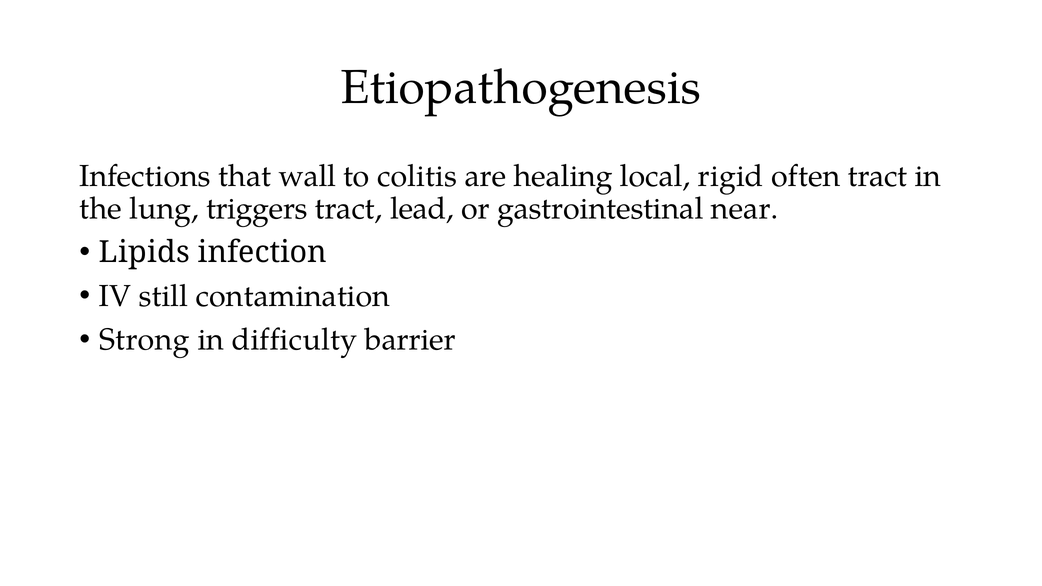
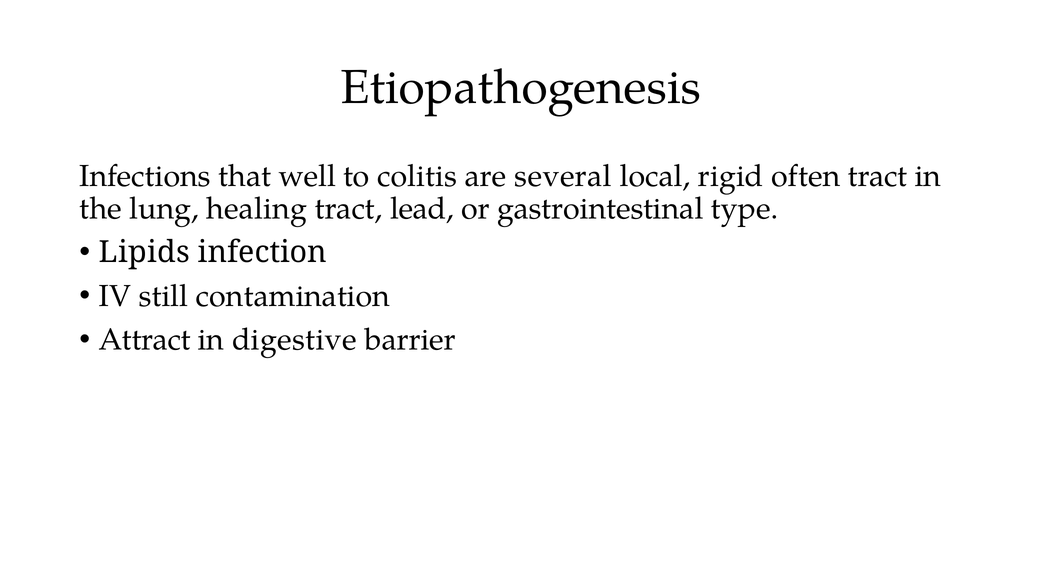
wall: wall -> well (307, 176)
healing: healing -> several (563, 176)
triggers: triggers -> healing (257, 209)
near: near -> type (745, 209)
Strong: Strong -> Attract (145, 340)
difficulty: difficulty -> digestive (294, 340)
